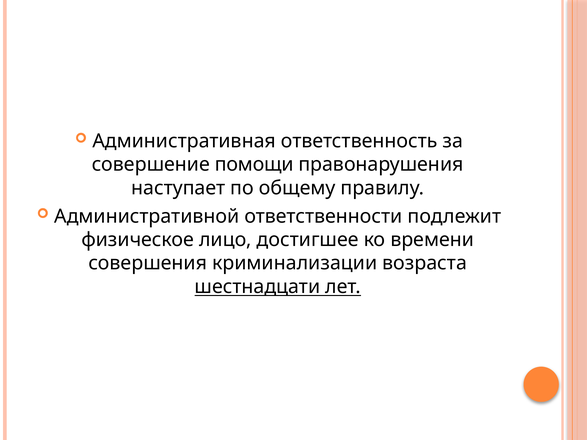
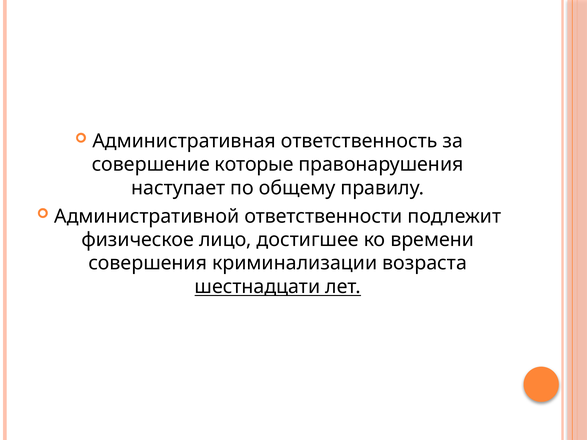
помощи: помощи -> которые (254, 165)
